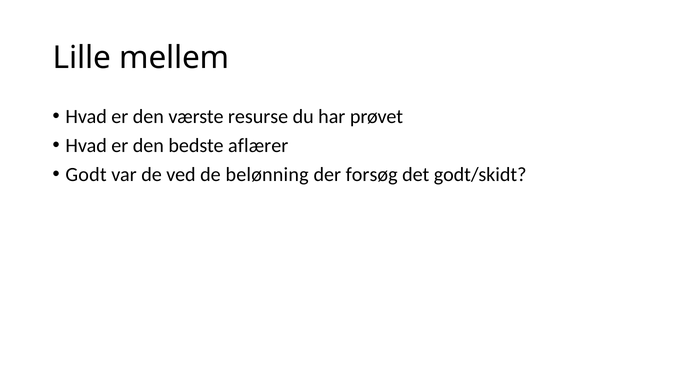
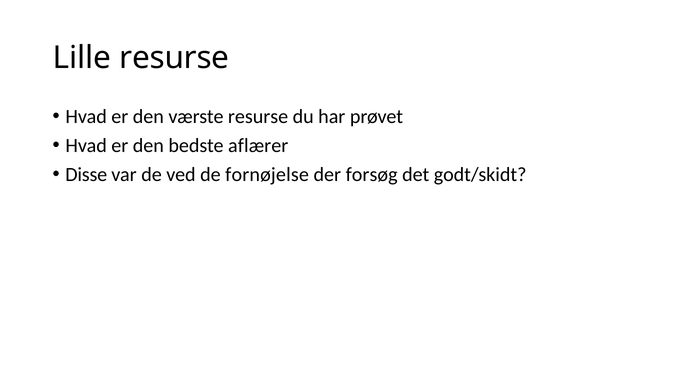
Lille mellem: mellem -> resurse (174, 58)
Godt: Godt -> Disse (86, 174)
belønning: belønning -> fornøjelse (267, 174)
